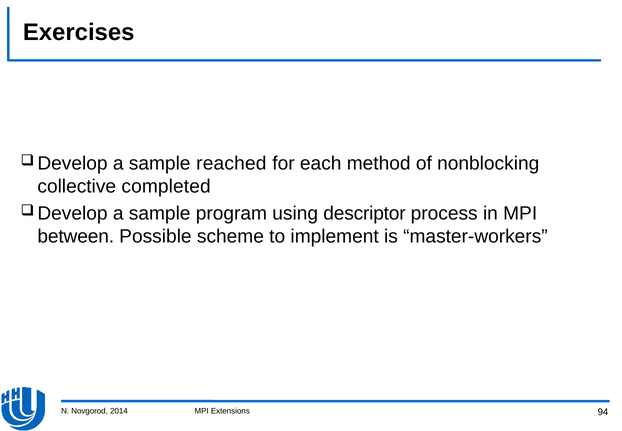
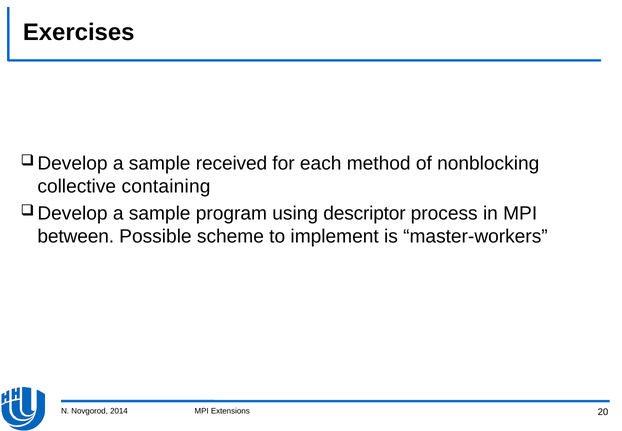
reached: reached -> received (232, 163)
completed: completed -> containing (166, 186)
94: 94 -> 20 (603, 412)
